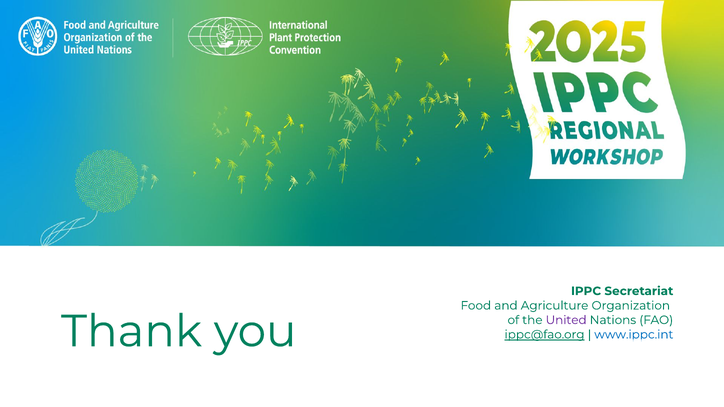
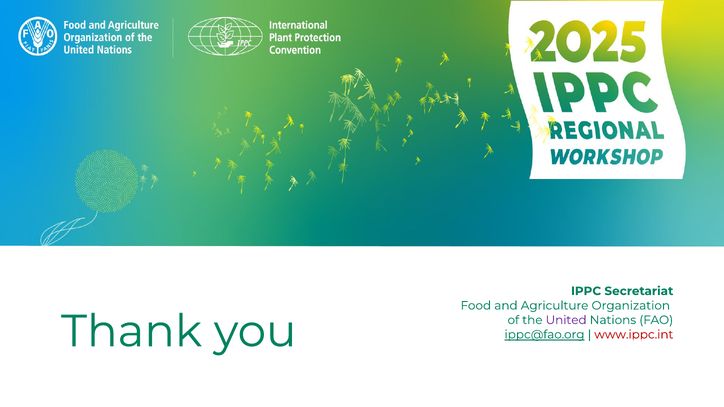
www.ippc.int colour: blue -> red (634, 335)
